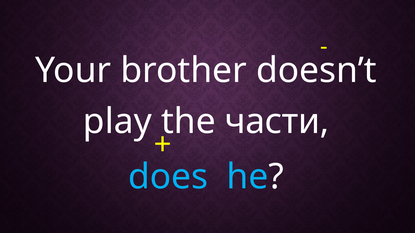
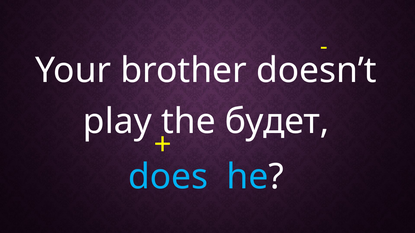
части: части -> будет (277, 122)
